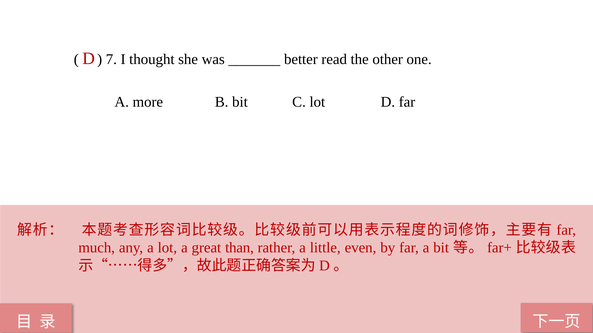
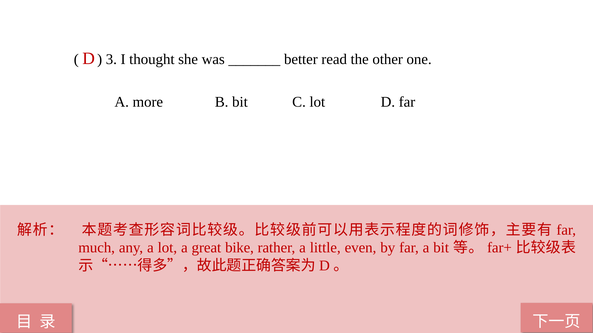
7: 7 -> 3 (111, 60)
than: than -> bike (239, 248)
